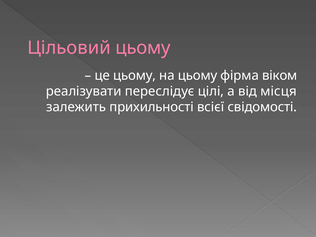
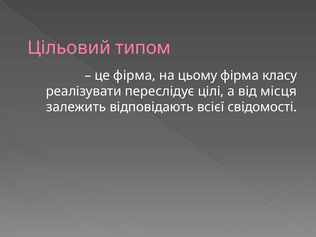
Цільовий цьому: цьому -> типом (143, 48)
це цьому: цьому -> фірма (134, 75)
віком: віком -> класу (280, 75)
прихильності: прихильності -> відповідають (152, 107)
